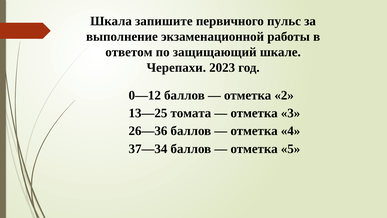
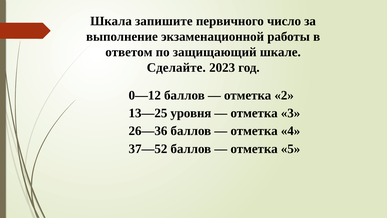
пульс: пульс -> число (284, 21)
Черепахи: Черепахи -> Сделайте (176, 68)
томата: томата -> уровня (191, 113)
37—34: 37—34 -> 37—52 (148, 149)
